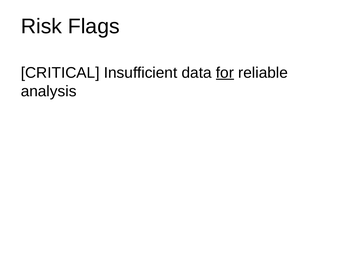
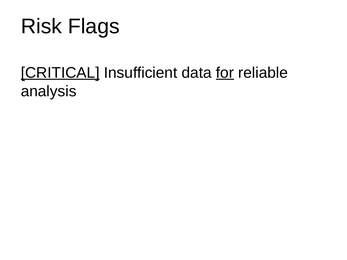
CRITICAL underline: none -> present (60, 73)
